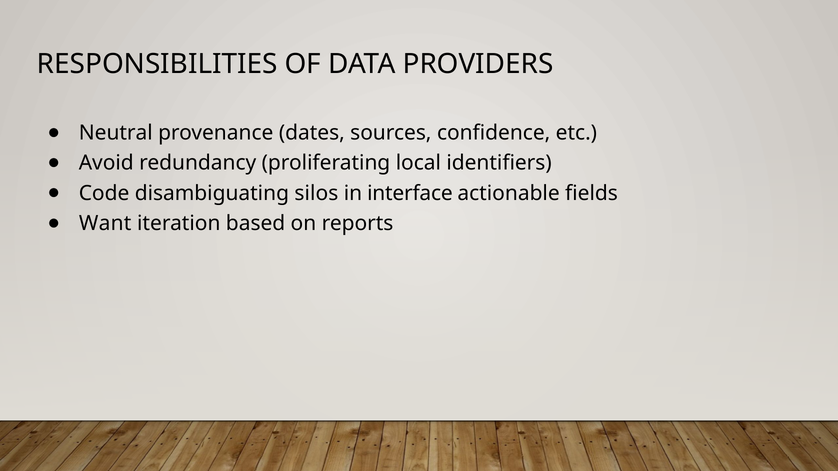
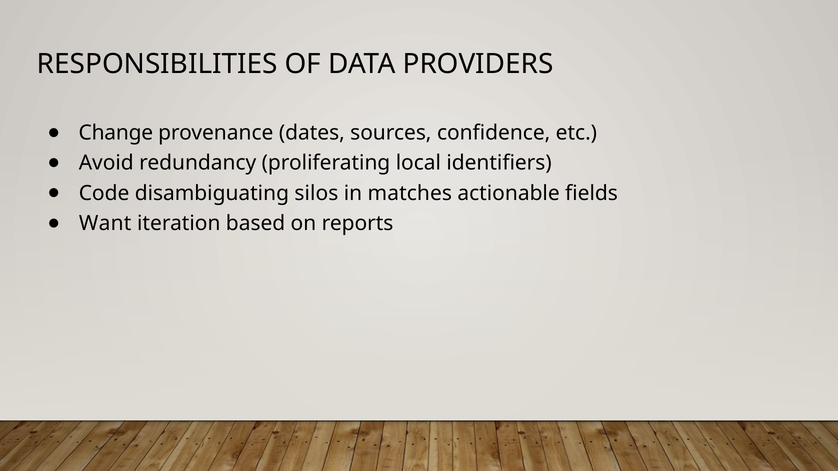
Neutral: Neutral -> Change (116, 133)
interface: interface -> matches (410, 193)
